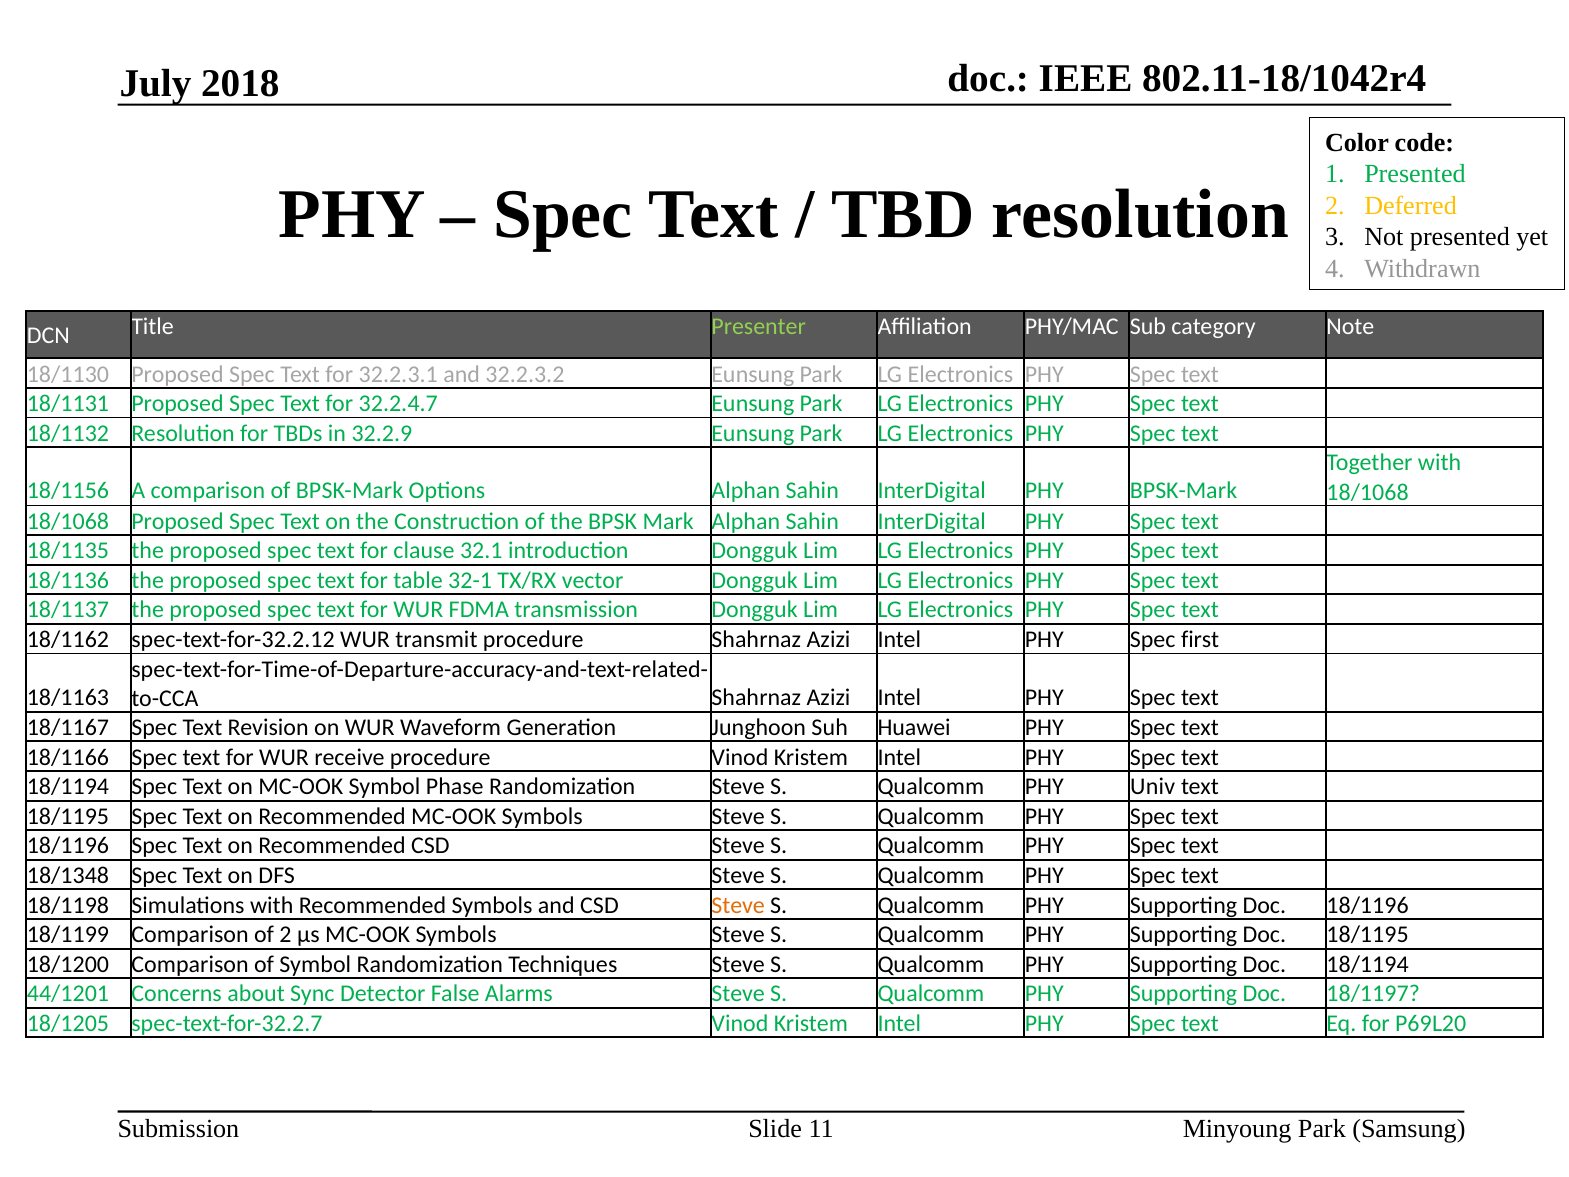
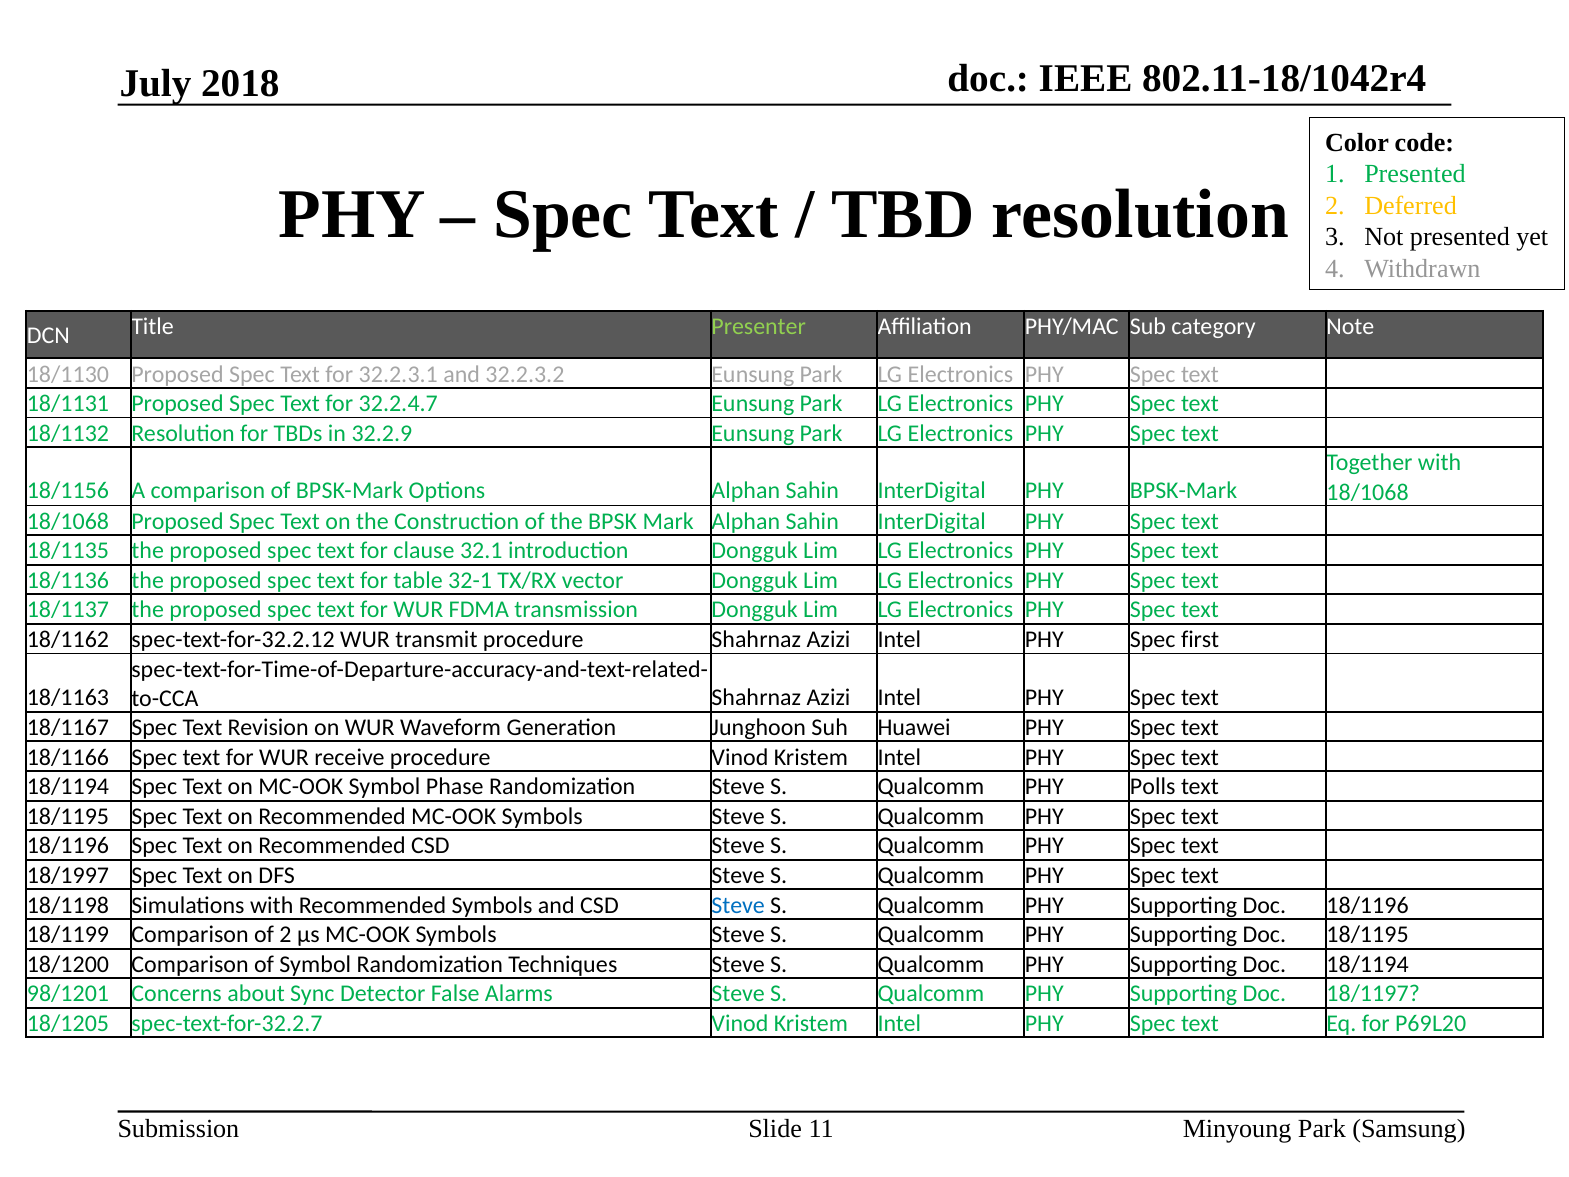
Univ: Univ -> Polls (1153, 787)
18/1348: 18/1348 -> 18/1997 (68, 875)
Steve colour: orange -> blue (738, 905)
44/1201: 44/1201 -> 98/1201 (68, 994)
